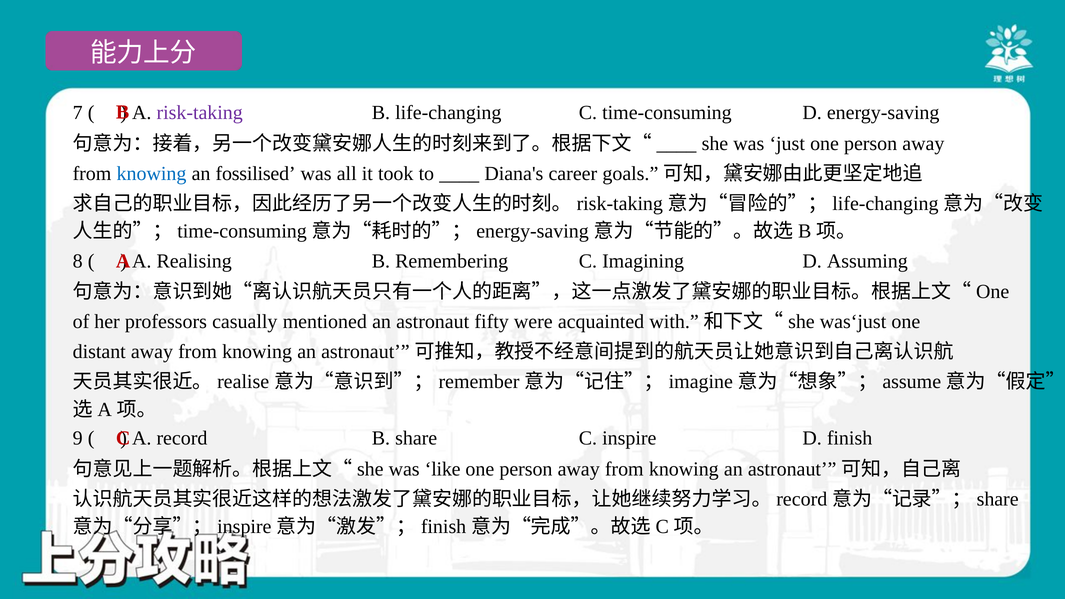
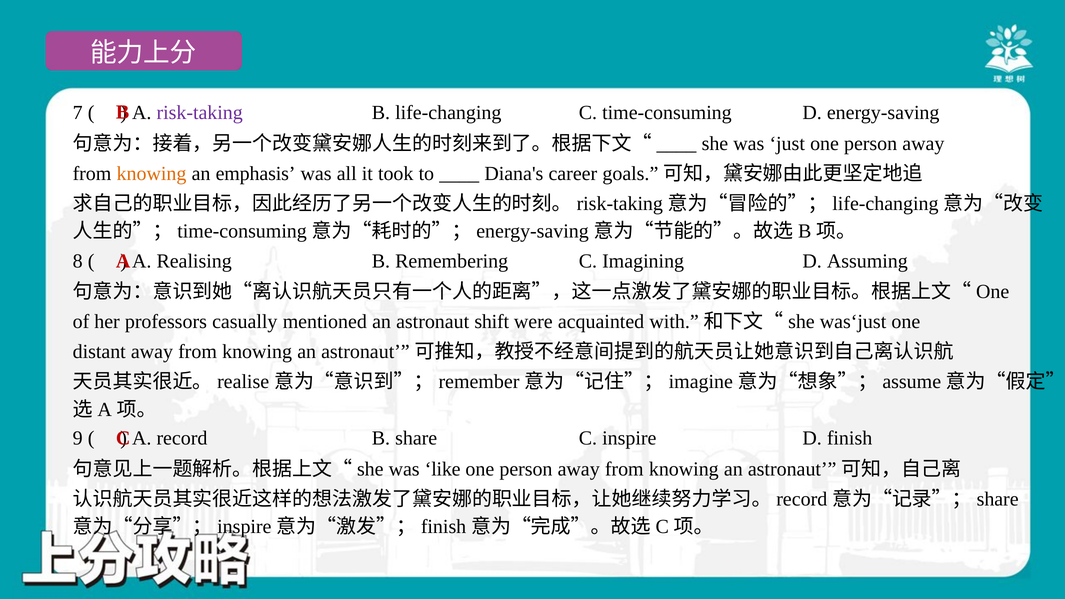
knowing colour: blue -> orange (152, 173)
fossilised: fossilised -> emphasis (256, 173)
fifty: fifty -> shift (492, 322)
